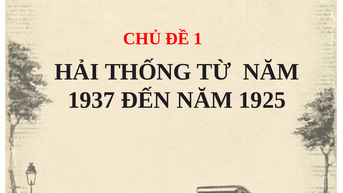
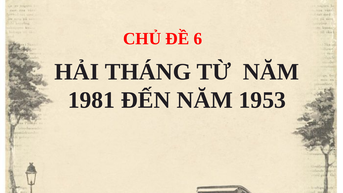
1: 1 -> 6 (198, 39)
THỐNG: THỐNG -> THÁNG (148, 72)
1937: 1937 -> 1981 (91, 100)
1925: 1925 -> 1953 (262, 100)
